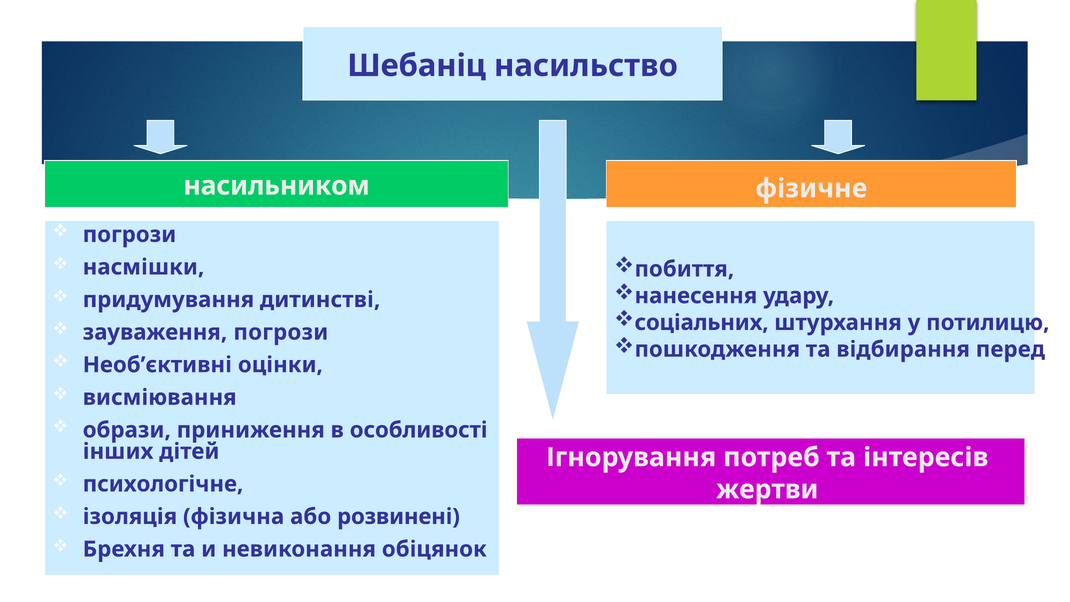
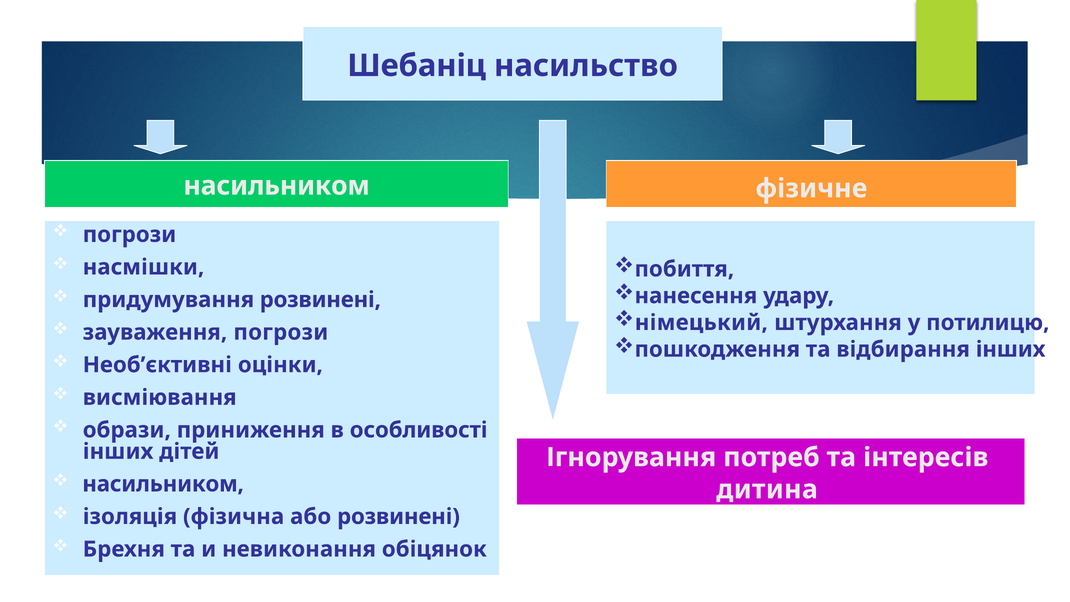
придумування дитинстві: дитинстві -> розвинені (320, 300)
соціальних: соціальних -> німецький (701, 323)
відбирання перед: перед -> інших (1011, 349)
психологічне: психологічне -> насильником (163, 484)
жертви: жертви -> дитина (767, 489)
